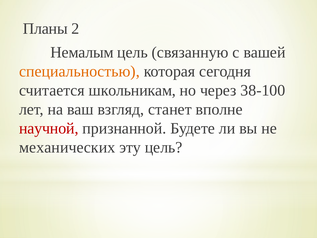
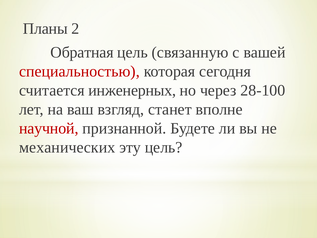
Немалым: Немалым -> Обратная (82, 52)
специальностью colour: orange -> red (79, 71)
школьникам: школьникам -> инженерных (132, 90)
38-100: 38-100 -> 28-100 (263, 90)
